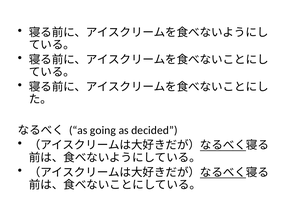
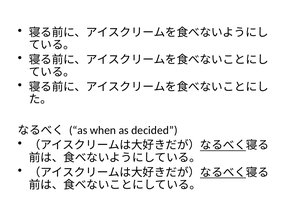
going: going -> when (103, 130)
